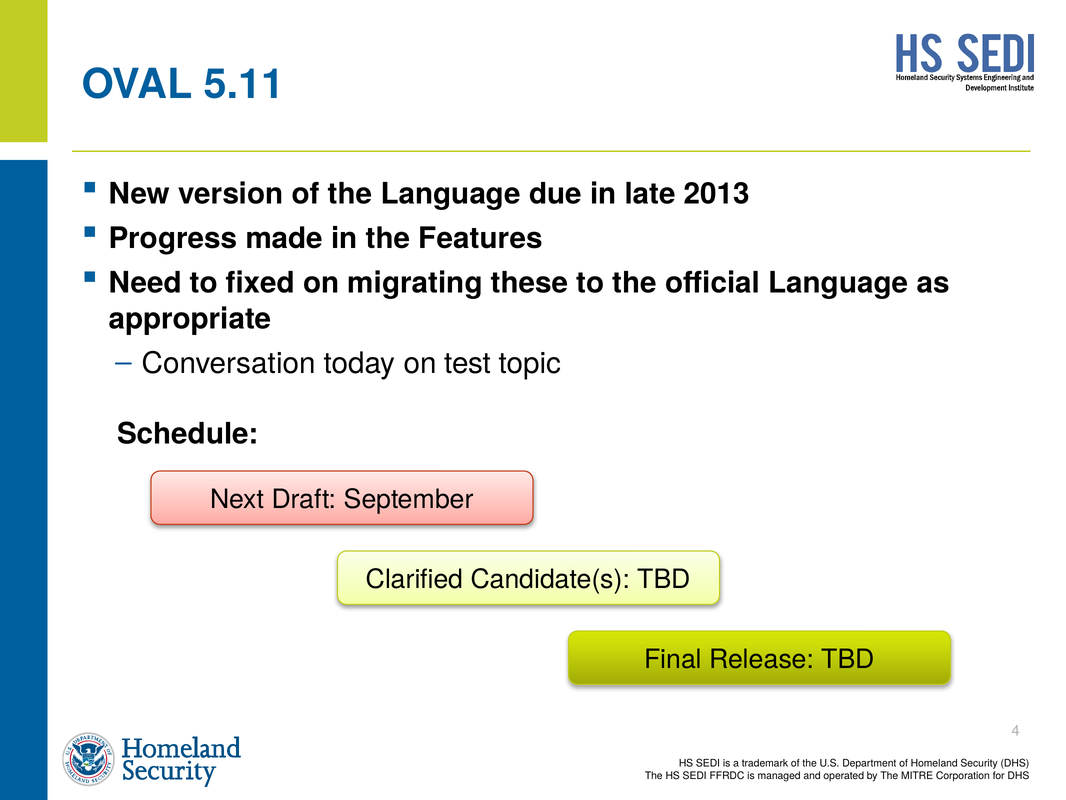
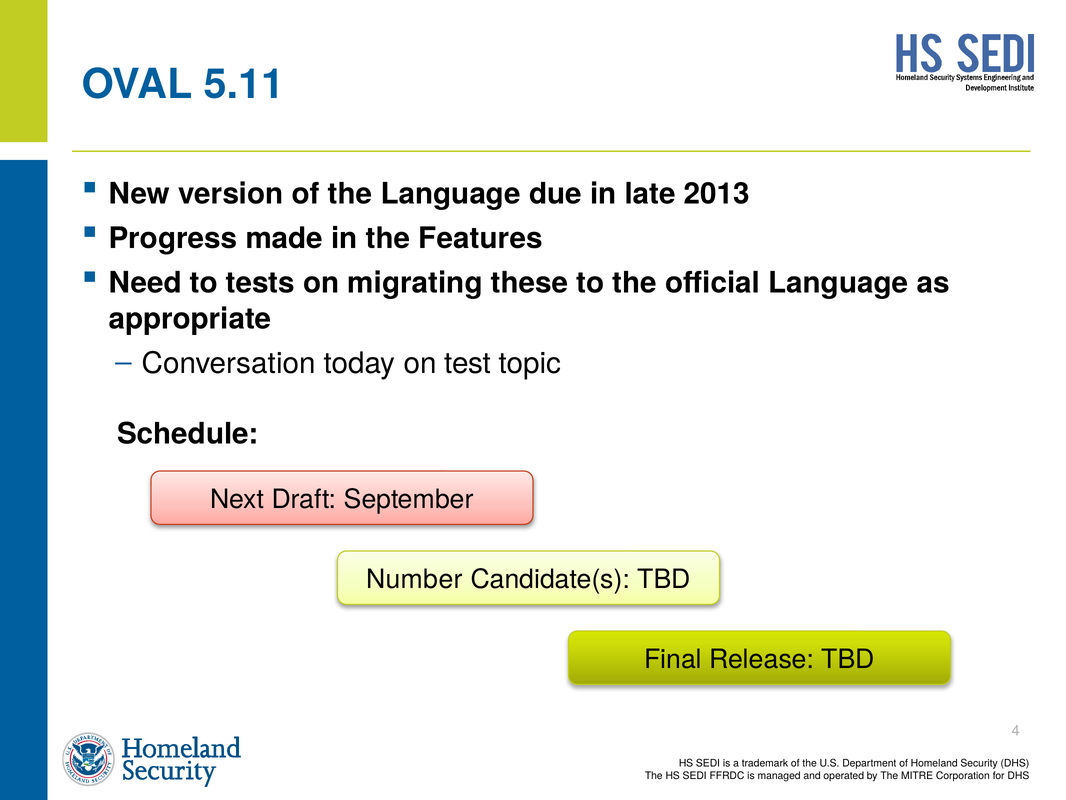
fixed: fixed -> tests (260, 283)
Clarified: Clarified -> Number (414, 579)
